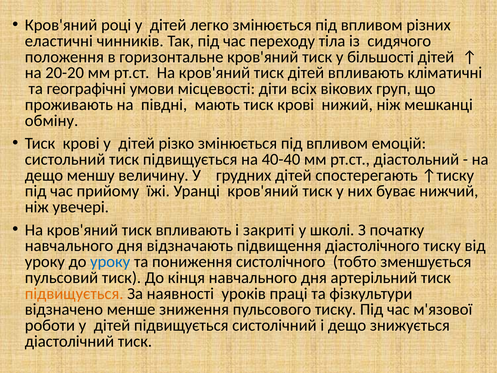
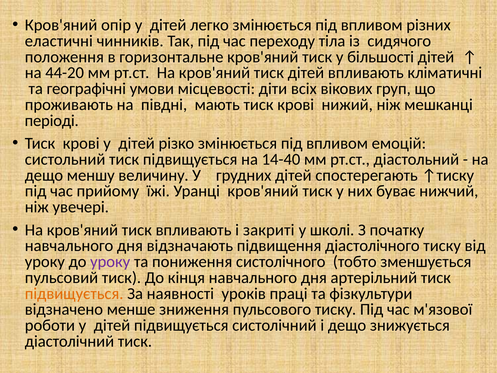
році: році -> опір (116, 25)
20-20: 20-20 -> 44-20 (65, 73)
обміну: обміну -> періоді (52, 120)
40-40: 40-40 -> 14-40 (281, 159)
уроку colour: blue -> purple (110, 262)
